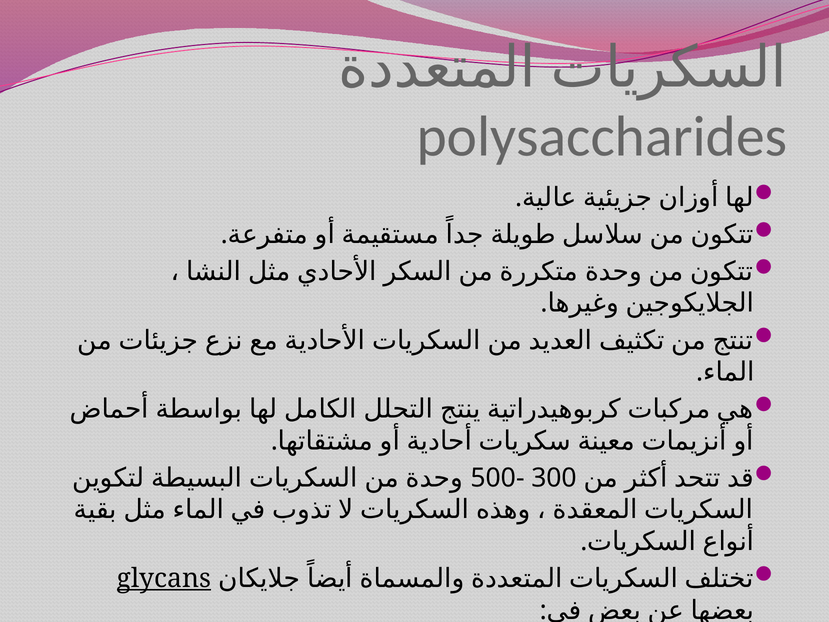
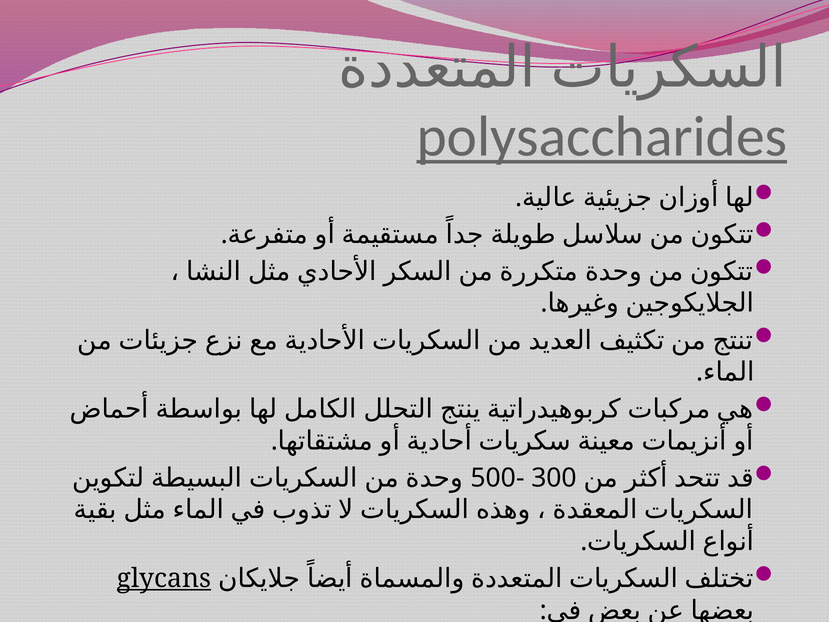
polysaccharides underline: none -> present (602, 137)
